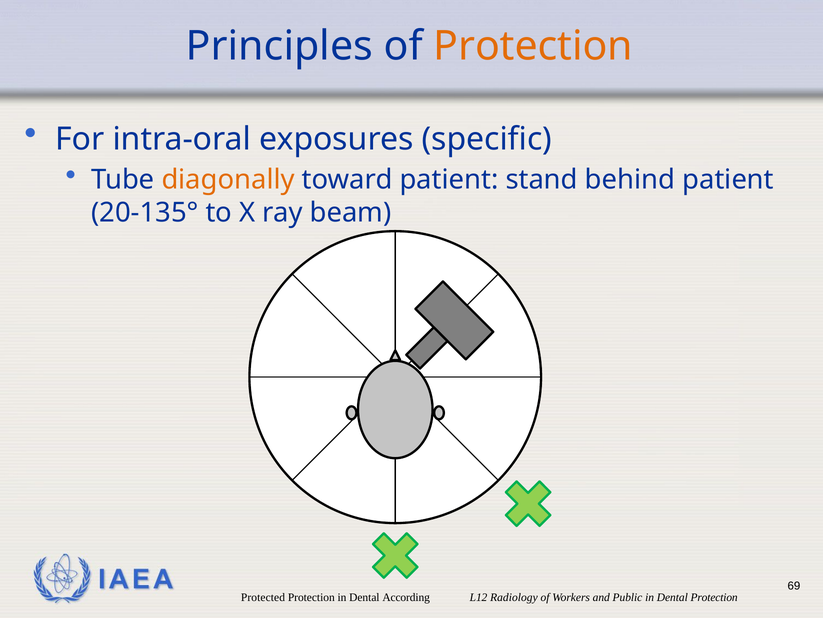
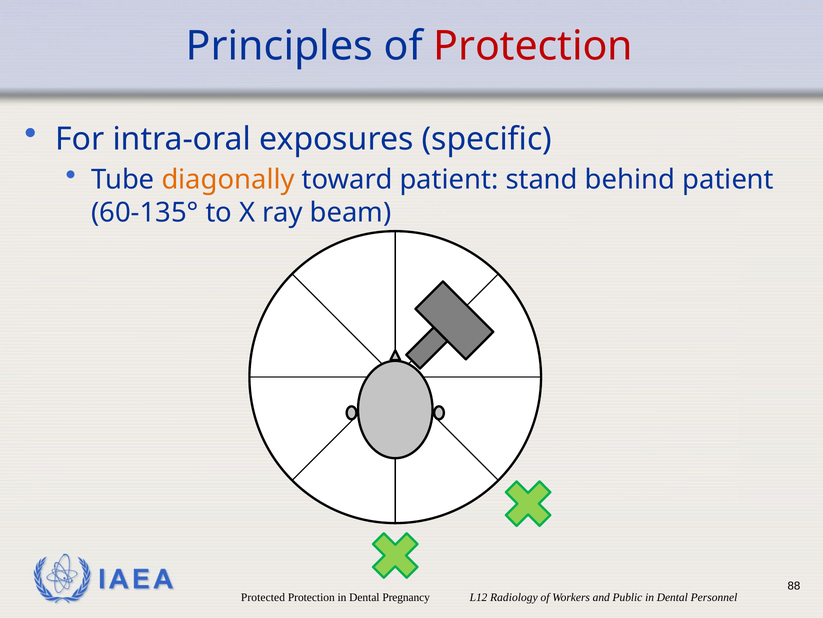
Protection colour: orange -> red (533, 46)
20-135°: 20-135° -> 60-135° (145, 213)
69: 69 -> 88 (794, 585)
According: According -> Pregnancy (406, 596)
Dental Protection: Protection -> Personnel (714, 596)
